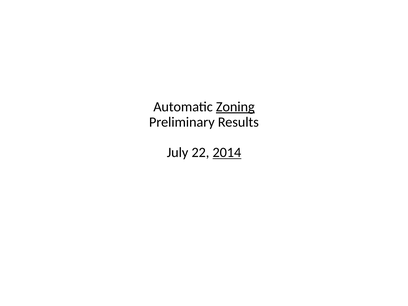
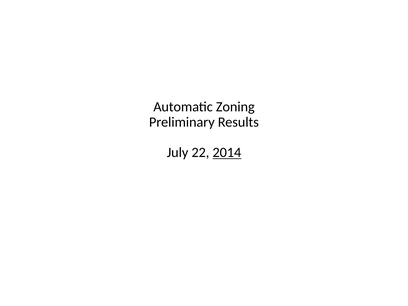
Zoning underline: present -> none (235, 107)
